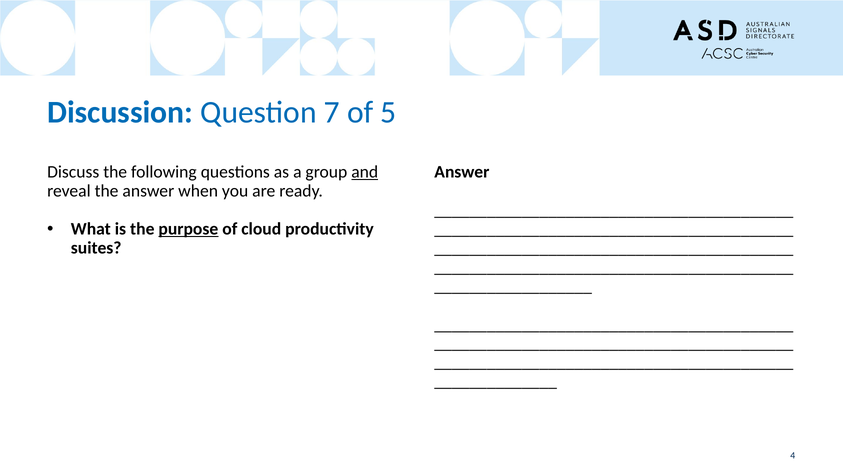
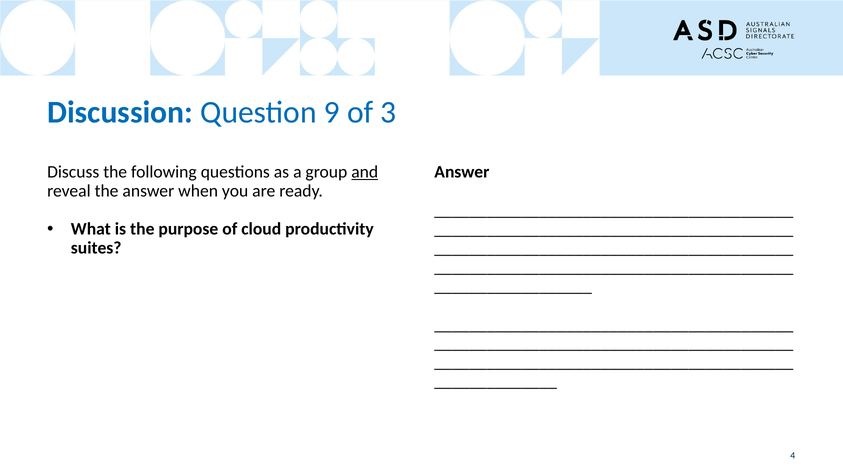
7: 7 -> 9 (332, 112)
5: 5 -> 3 (388, 112)
purpose underline: present -> none (188, 229)
